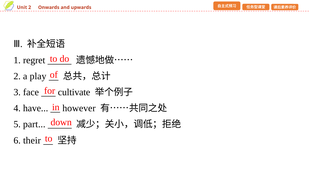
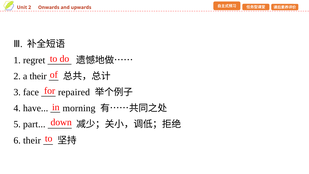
a play: play -> their (38, 76)
cultivate: cultivate -> repaired (74, 92)
however: however -> morning (79, 108)
